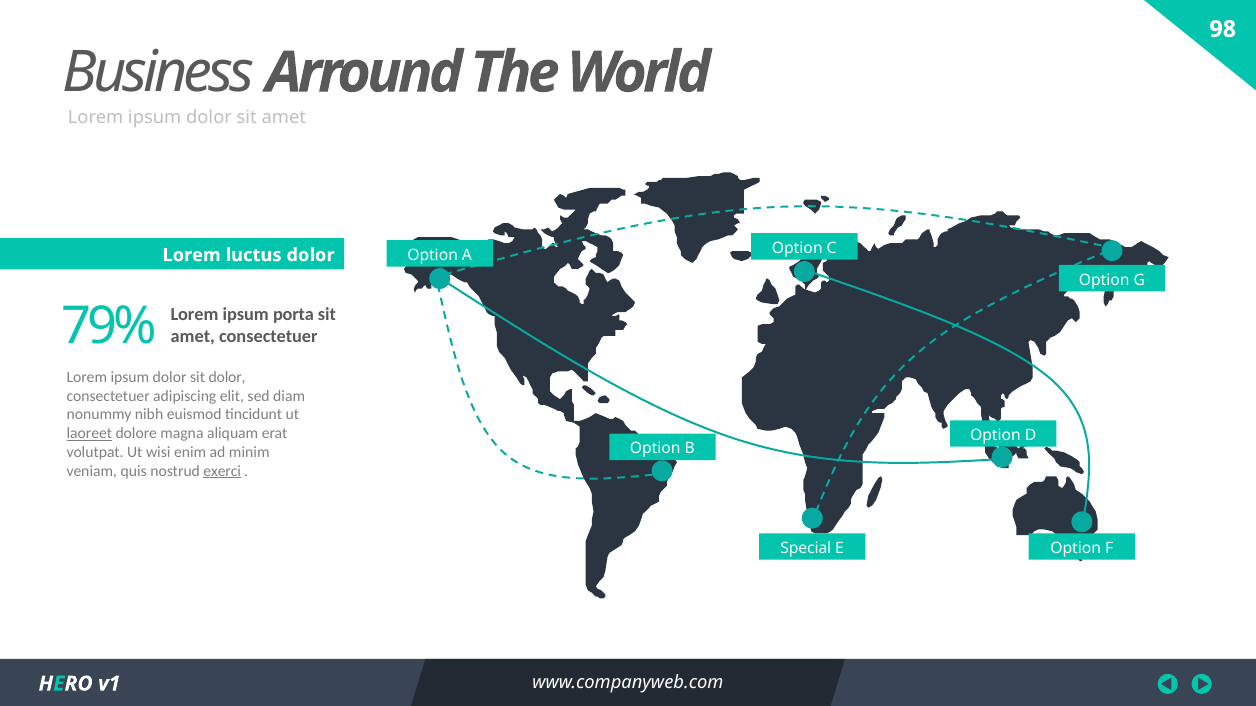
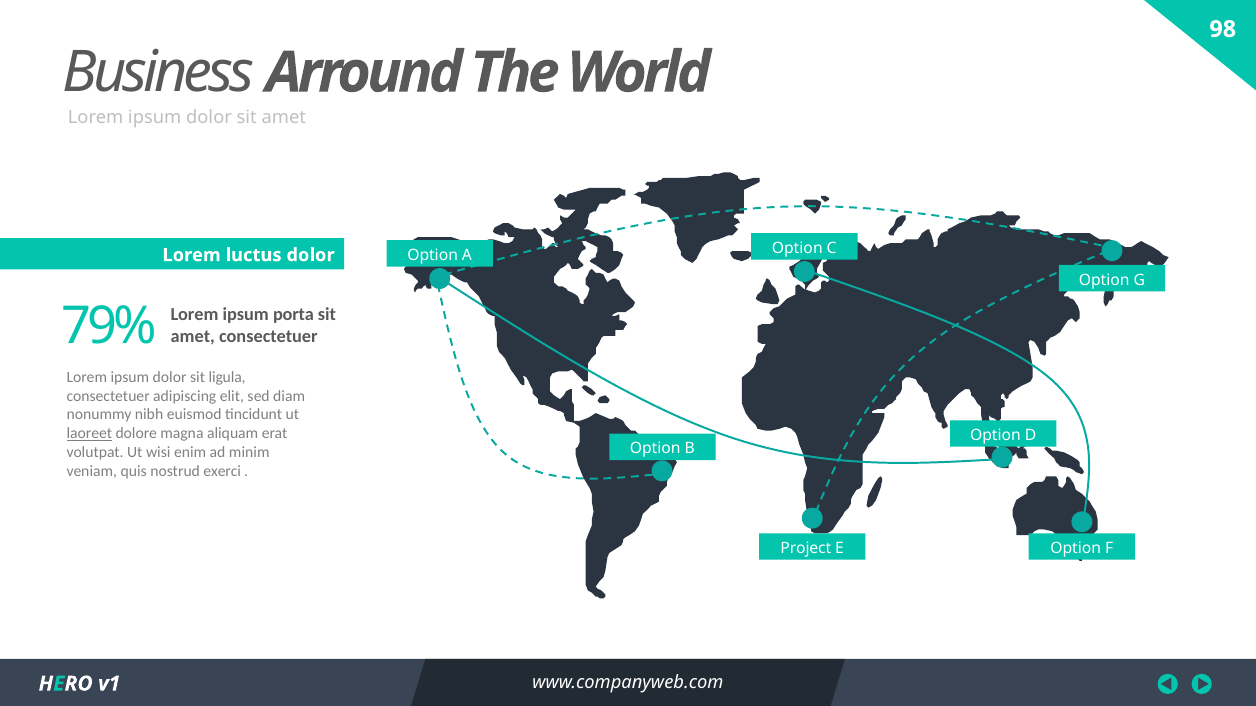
sit dolor: dolor -> ligula (227, 377)
exerci underline: present -> none (222, 471)
Special: Special -> Project (806, 549)
